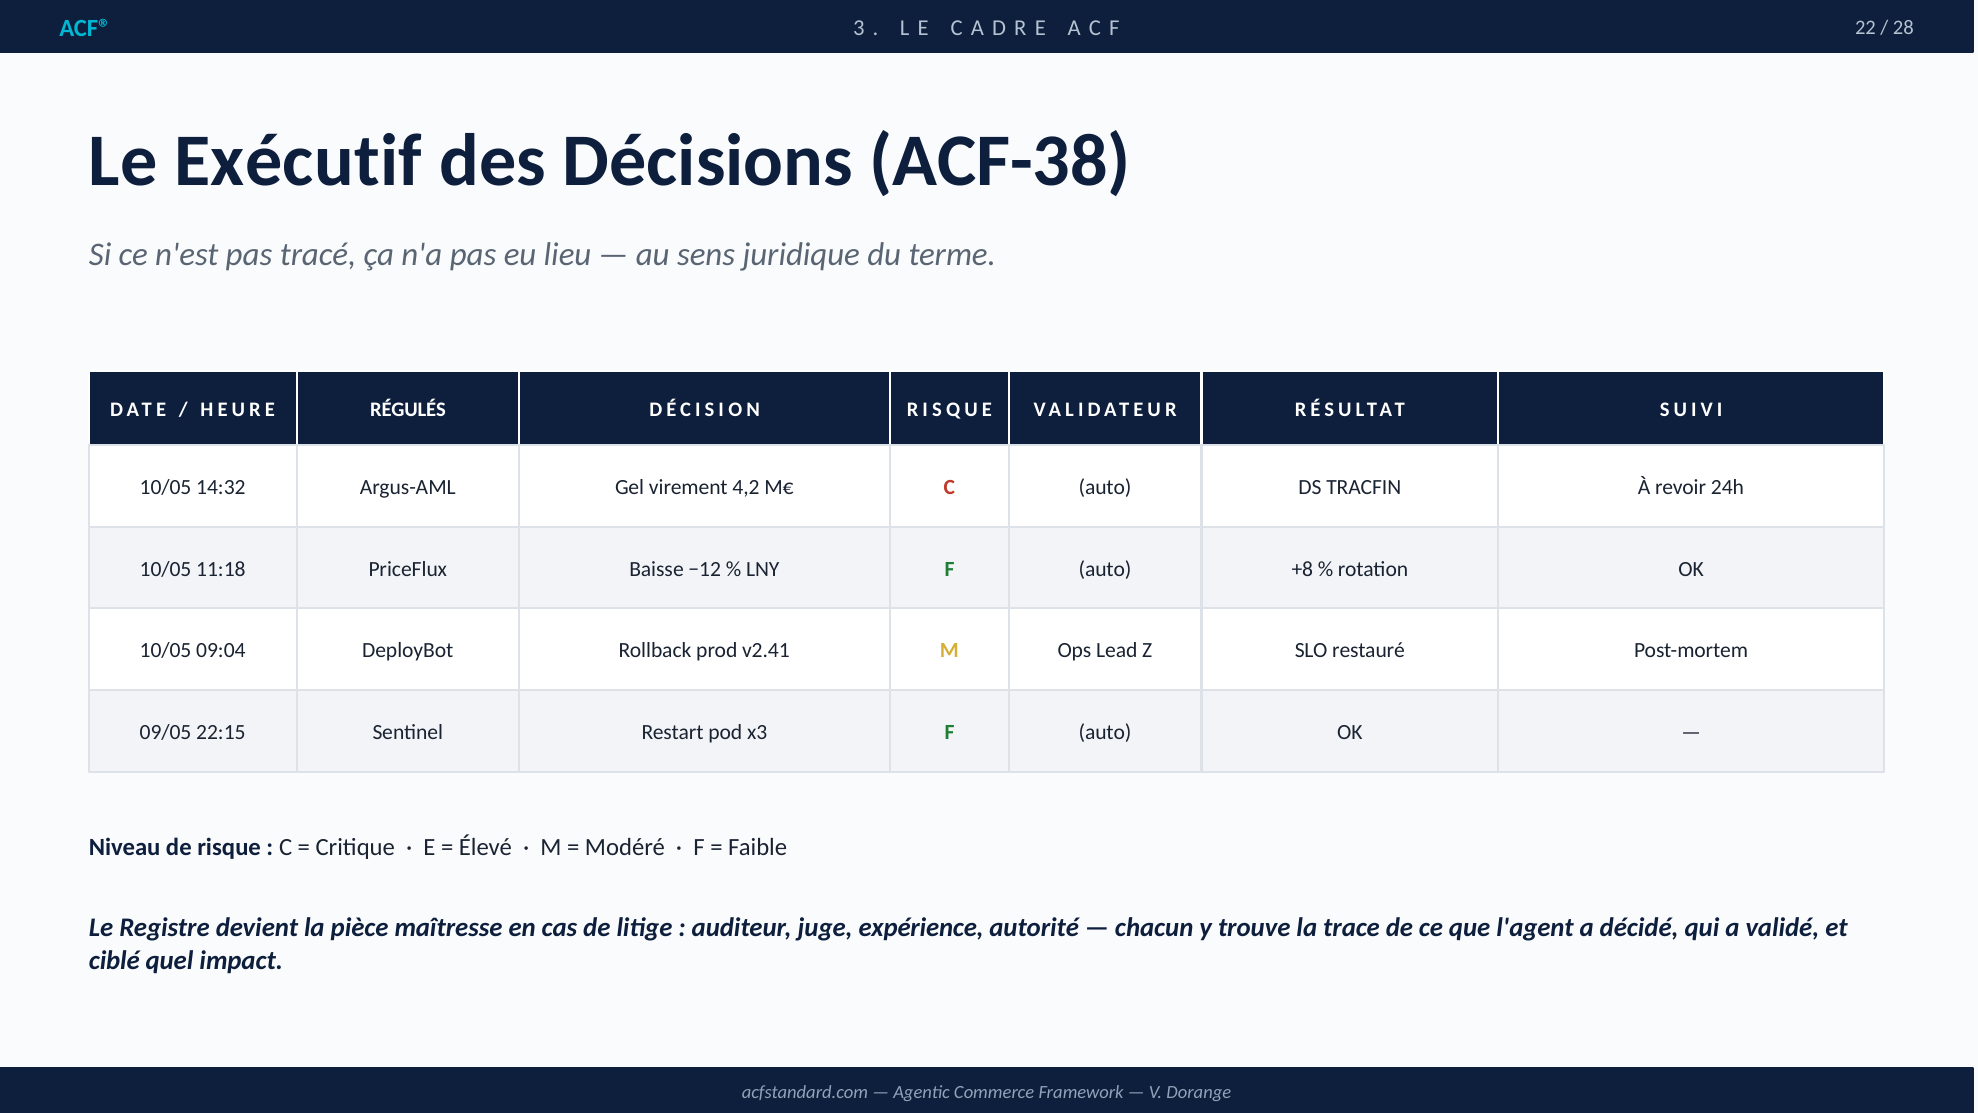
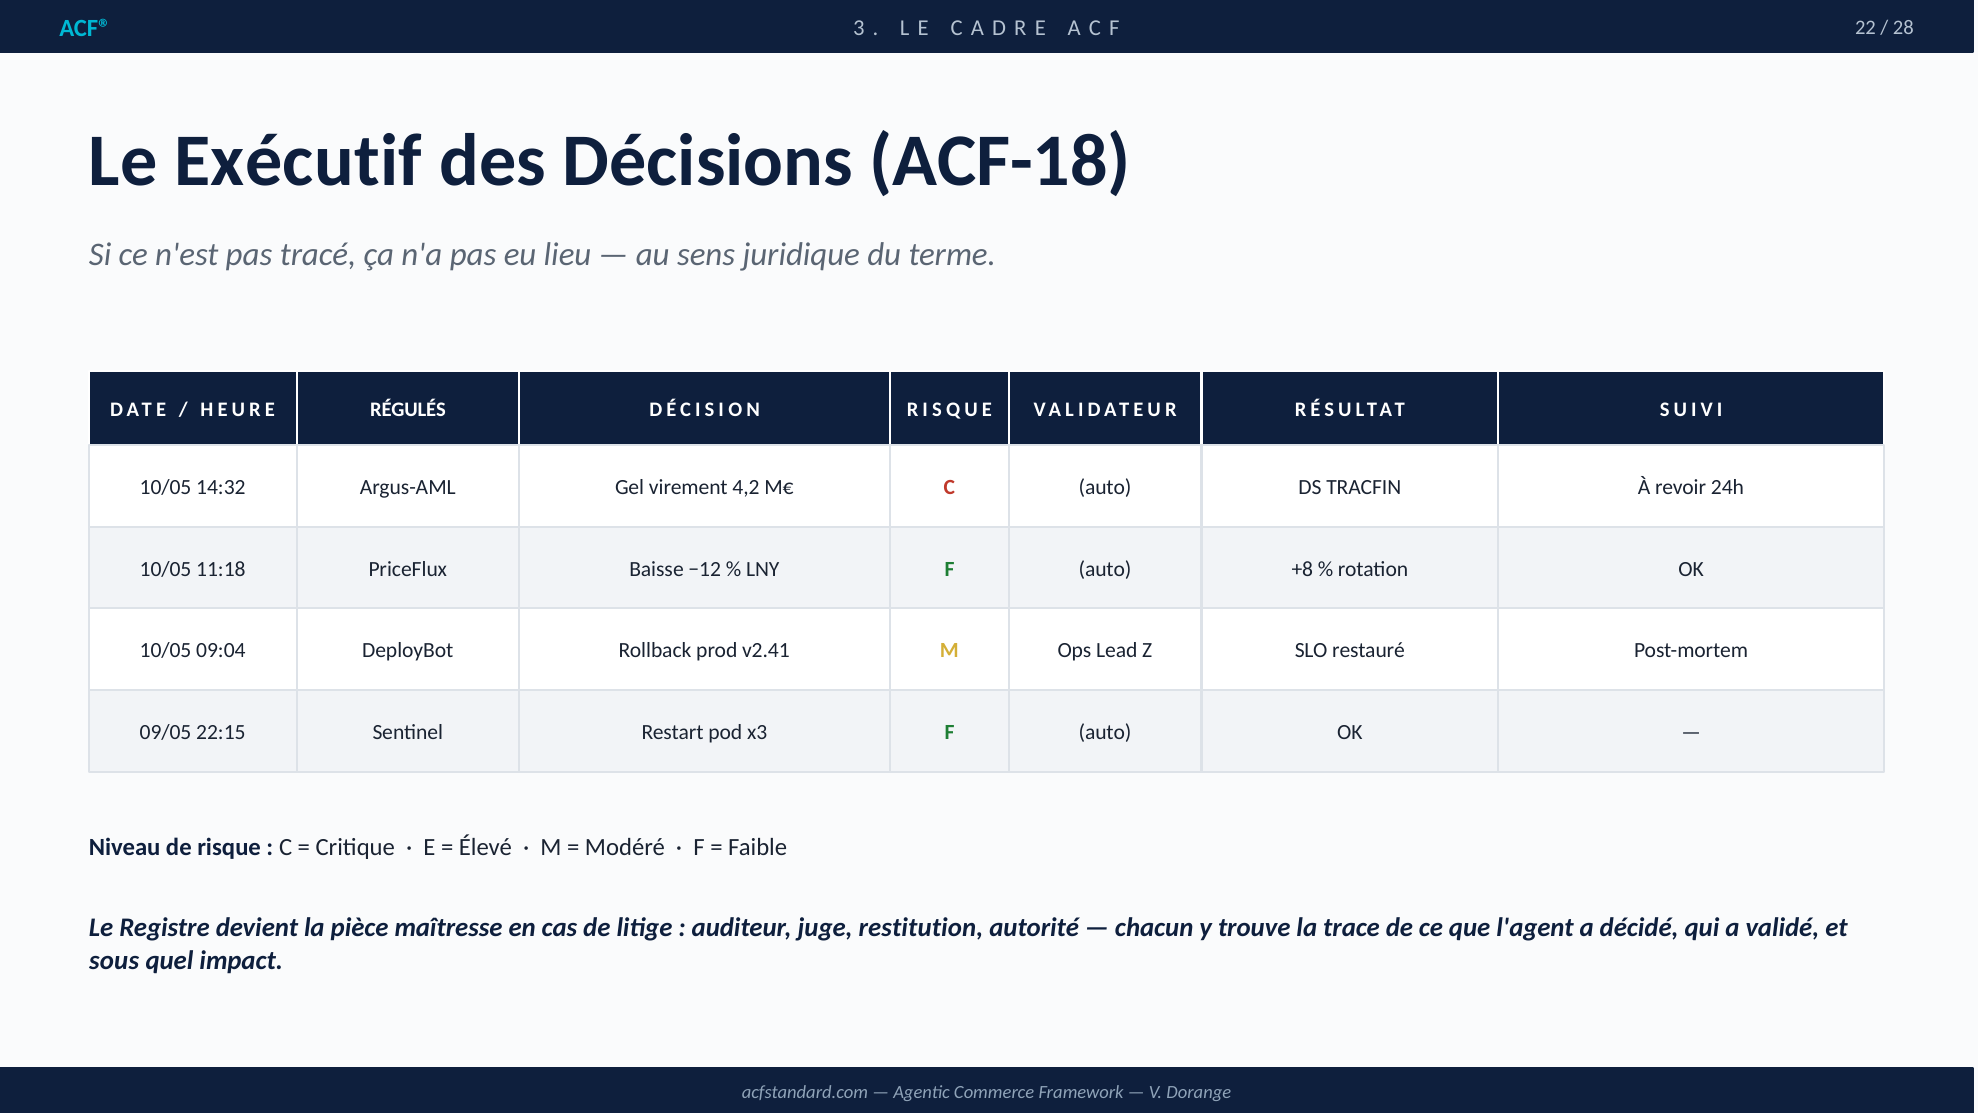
ACF-38: ACF-38 -> ACF-18 (1000, 161)
expérience: expérience -> restitution (921, 928)
ciblé: ciblé -> sous (114, 960)
